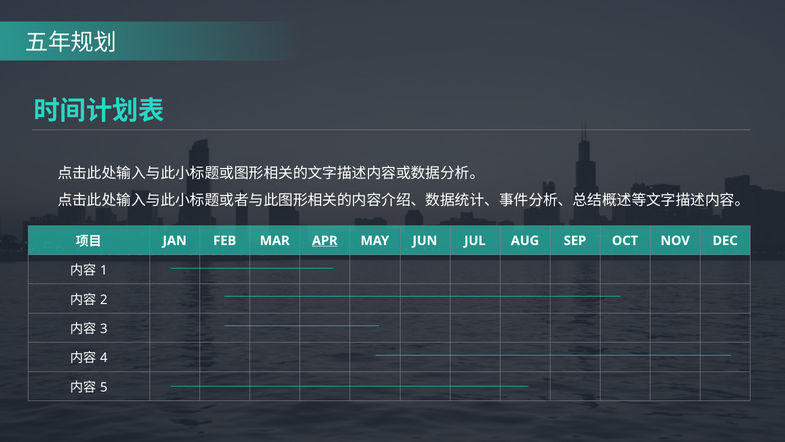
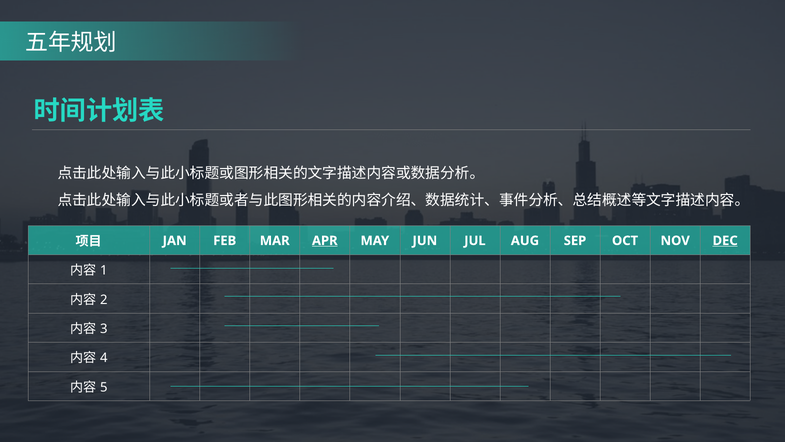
DEC underline: none -> present (725, 240)
